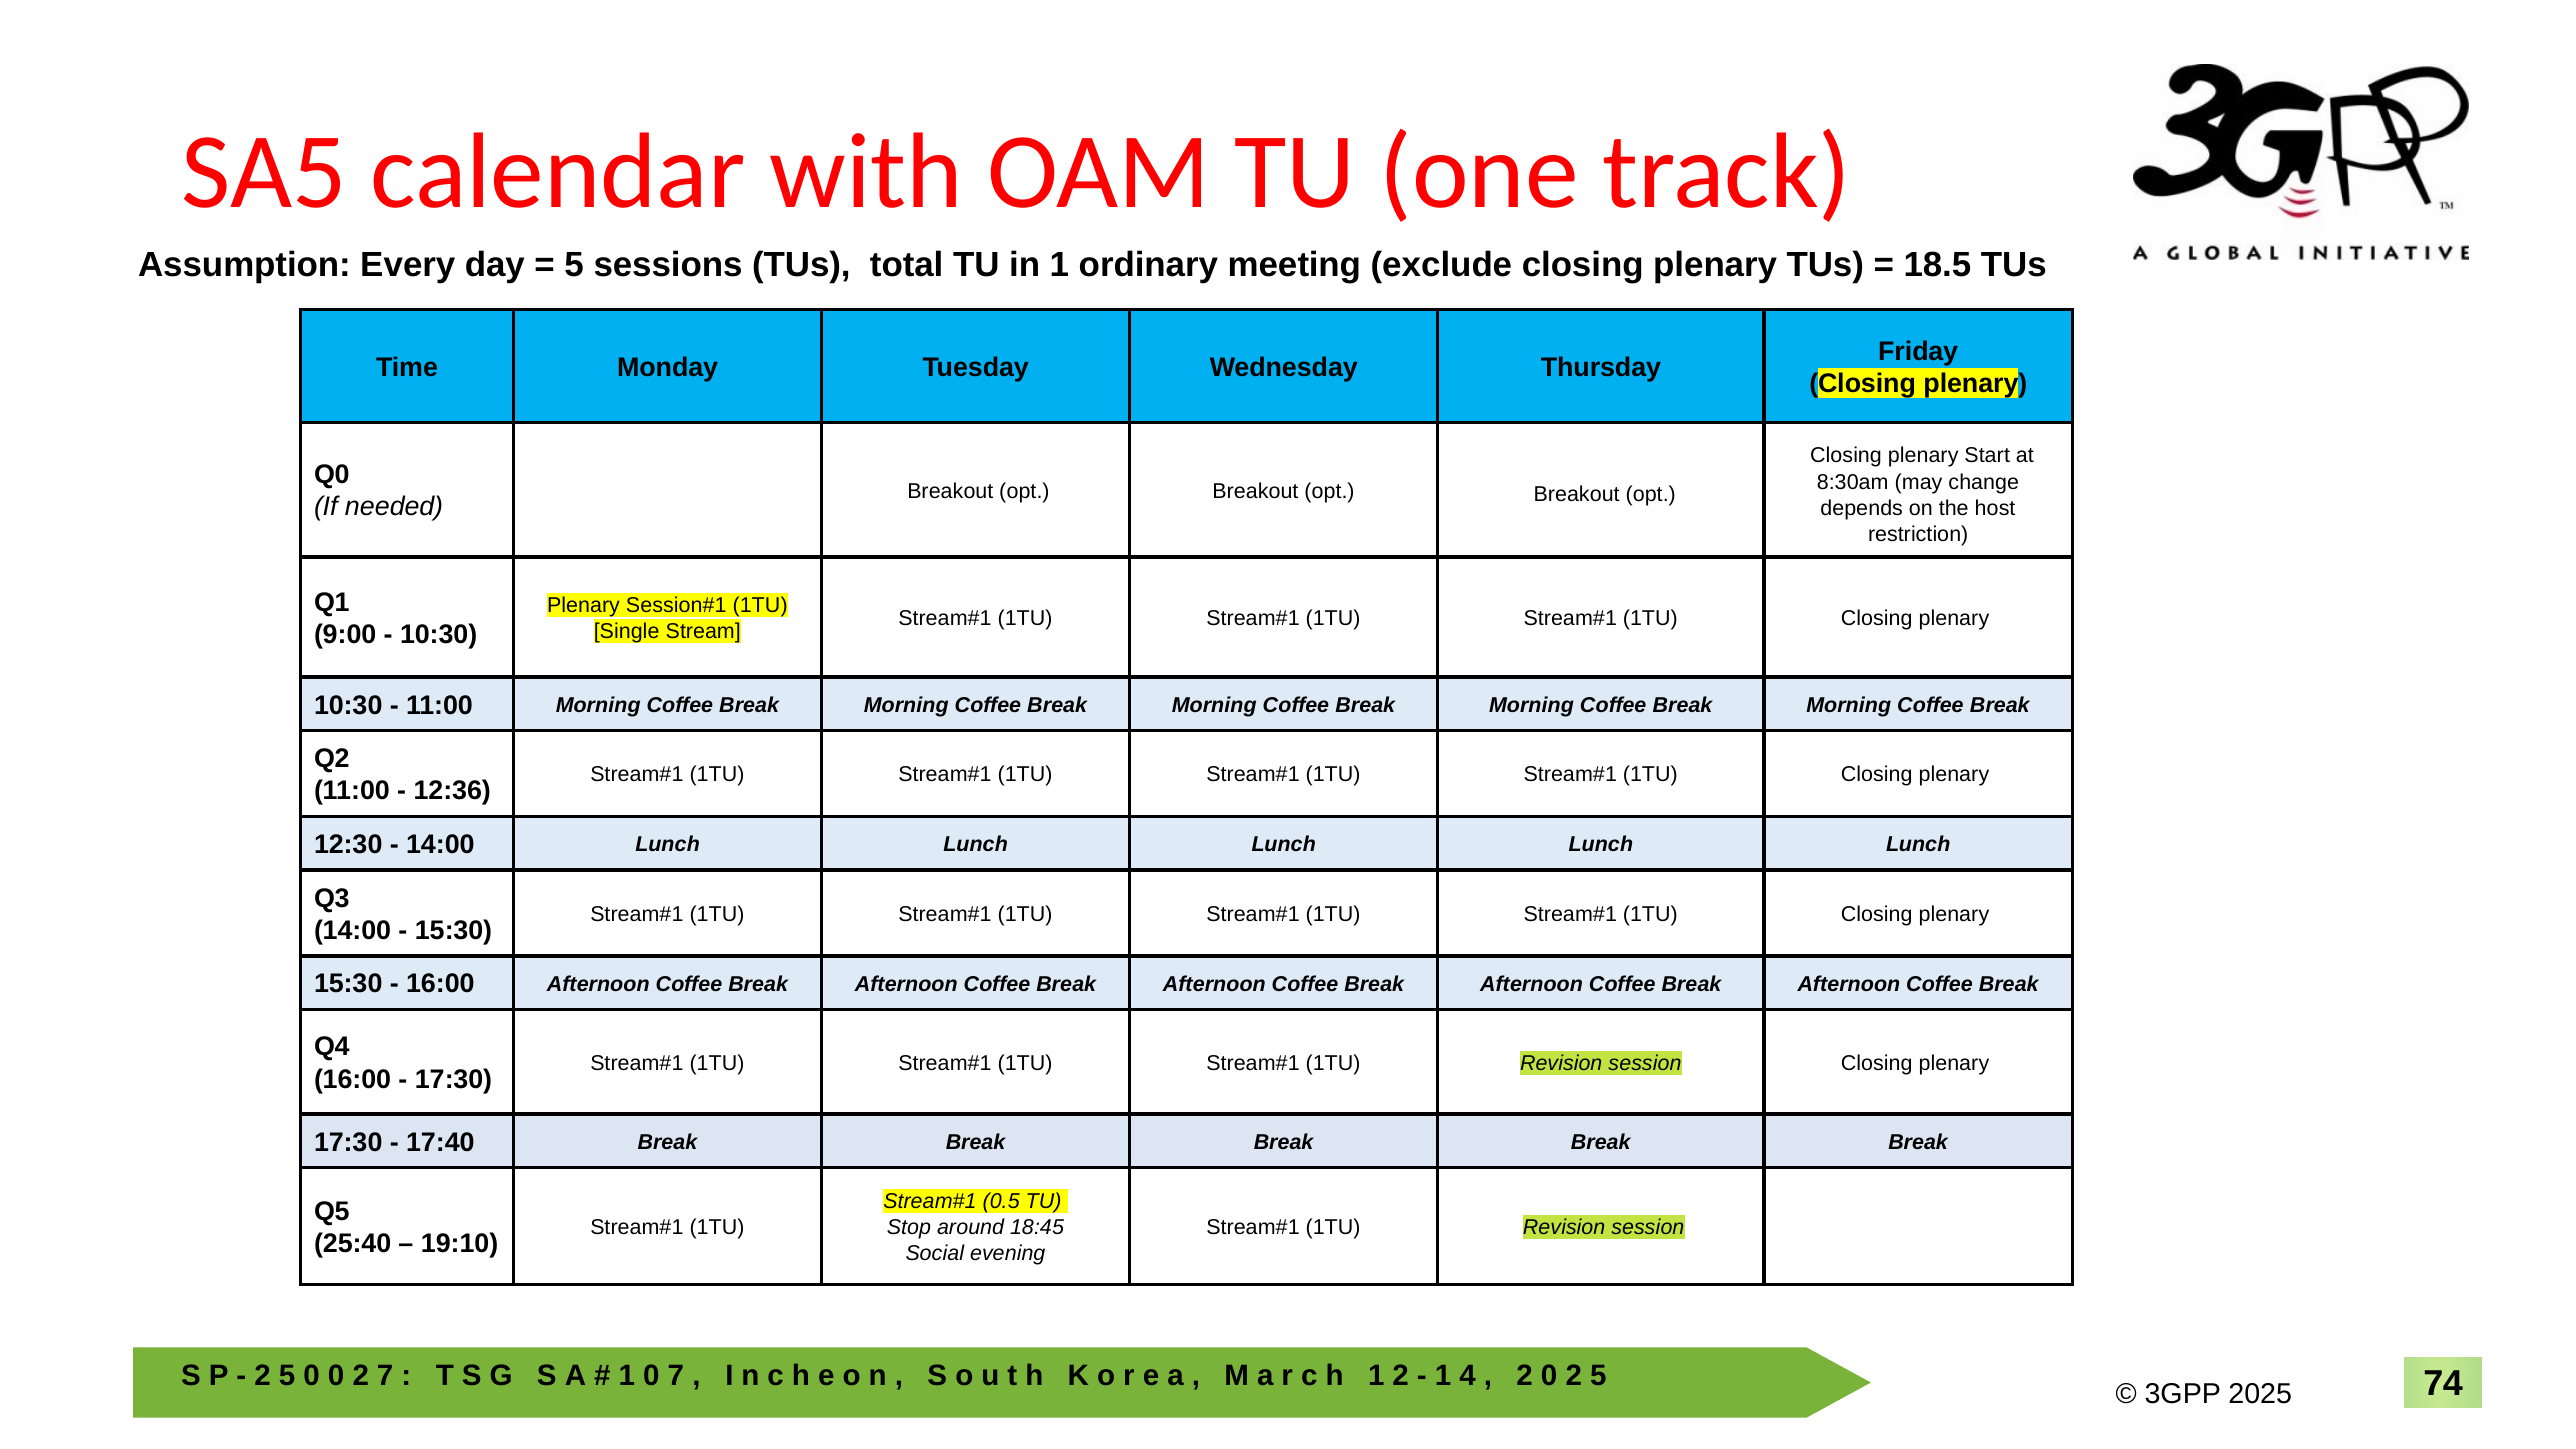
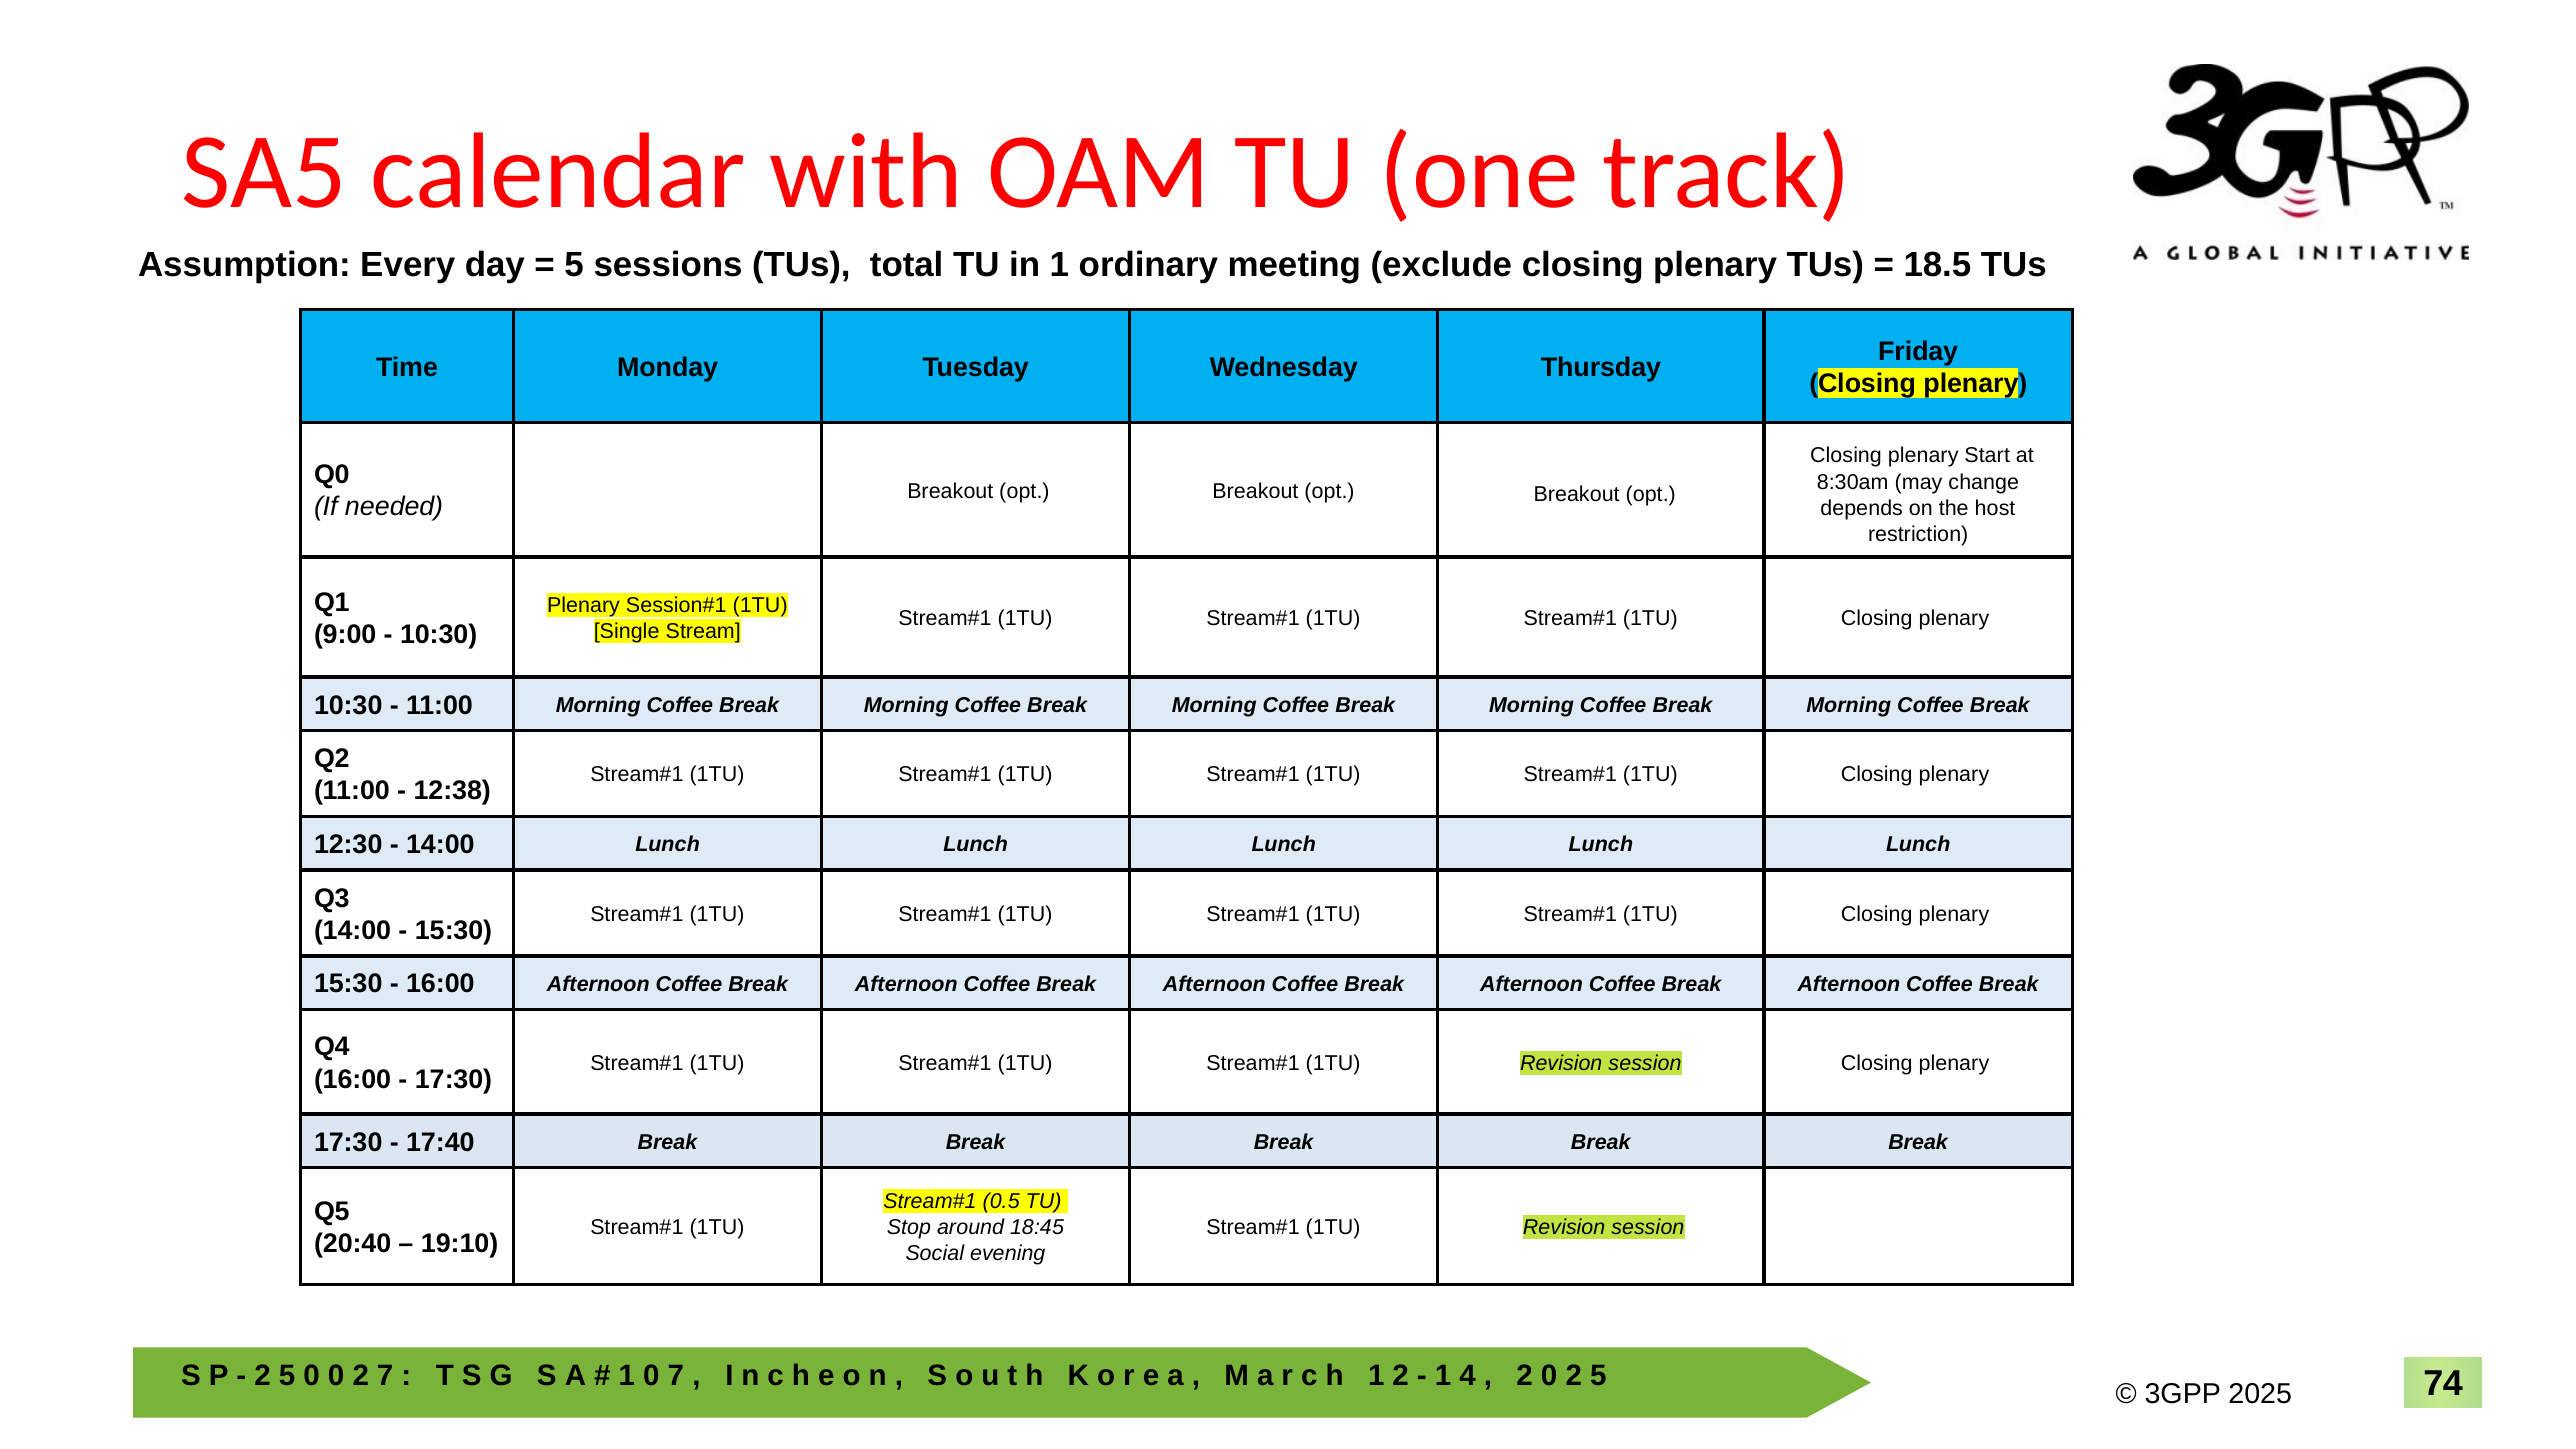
12:36: 12:36 -> 12:38 (452, 791)
25:40: 25:40 -> 20:40 (353, 1244)
